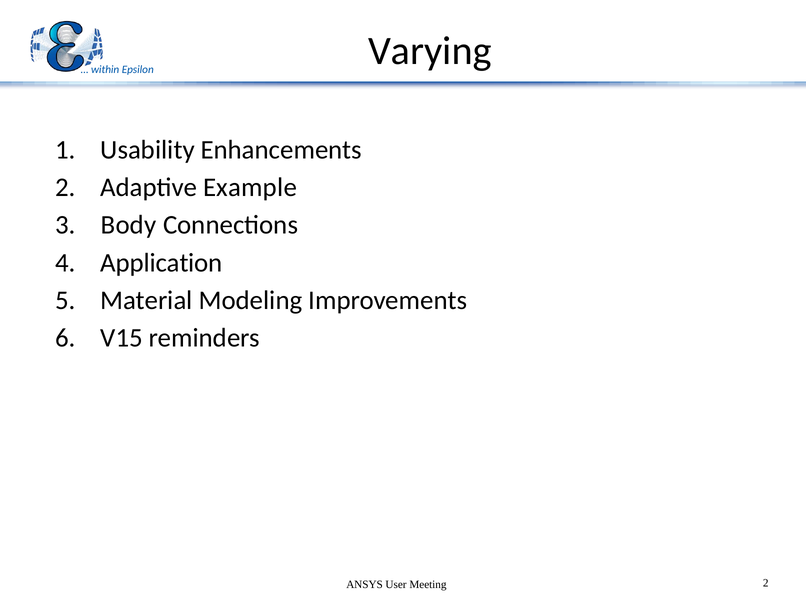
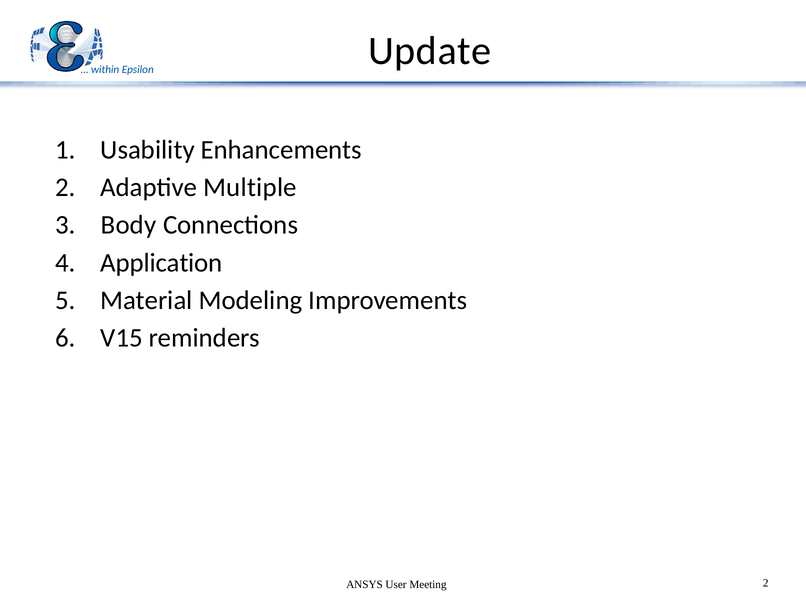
Varying: Varying -> Update (430, 51)
Example: Example -> Multiple (250, 187)
